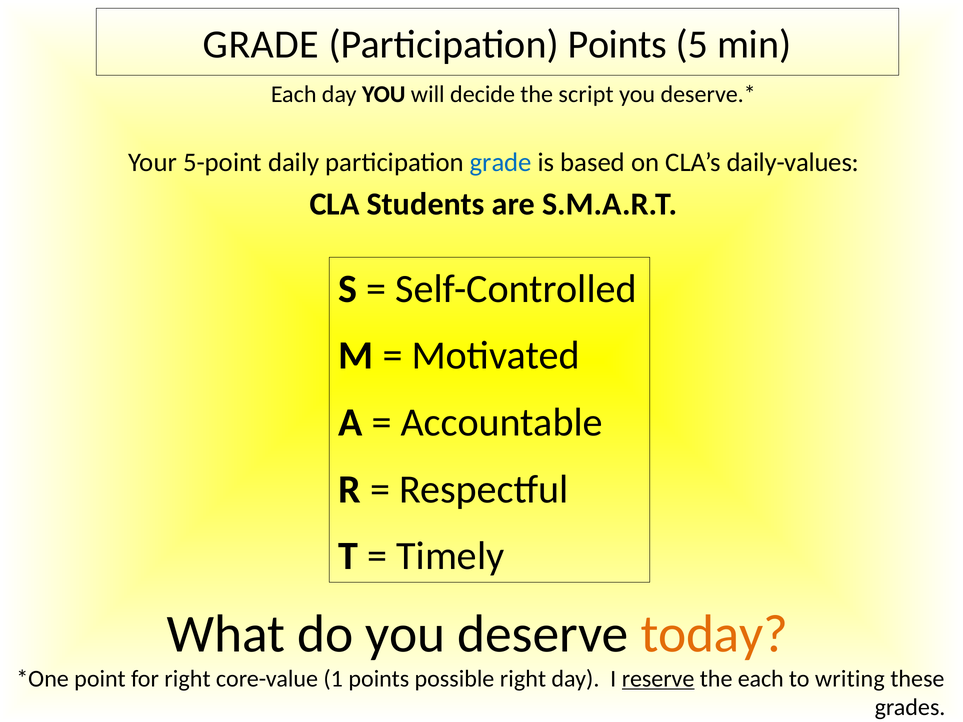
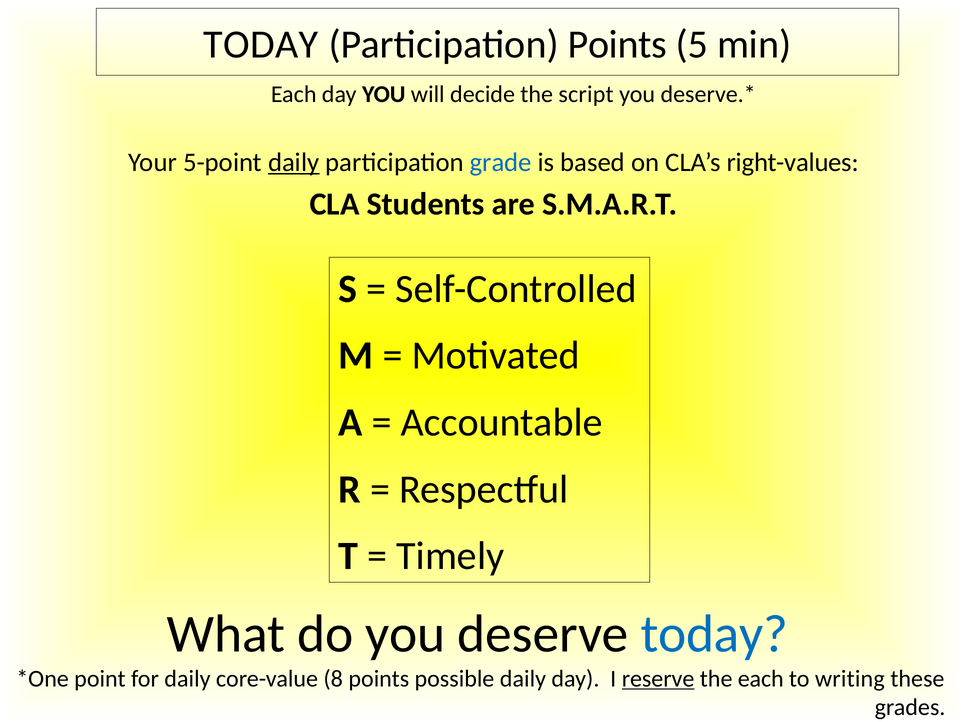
GRADE: GRADE -> TODAY (261, 45)
daily underline: none -> present (294, 162)
daily-values: daily-values -> right-values (793, 162)
today colour: orange -> blue (714, 634)
for right: right -> daily (187, 679)
1: 1 -> 8 (333, 679)
possible right: right -> daily (523, 679)
